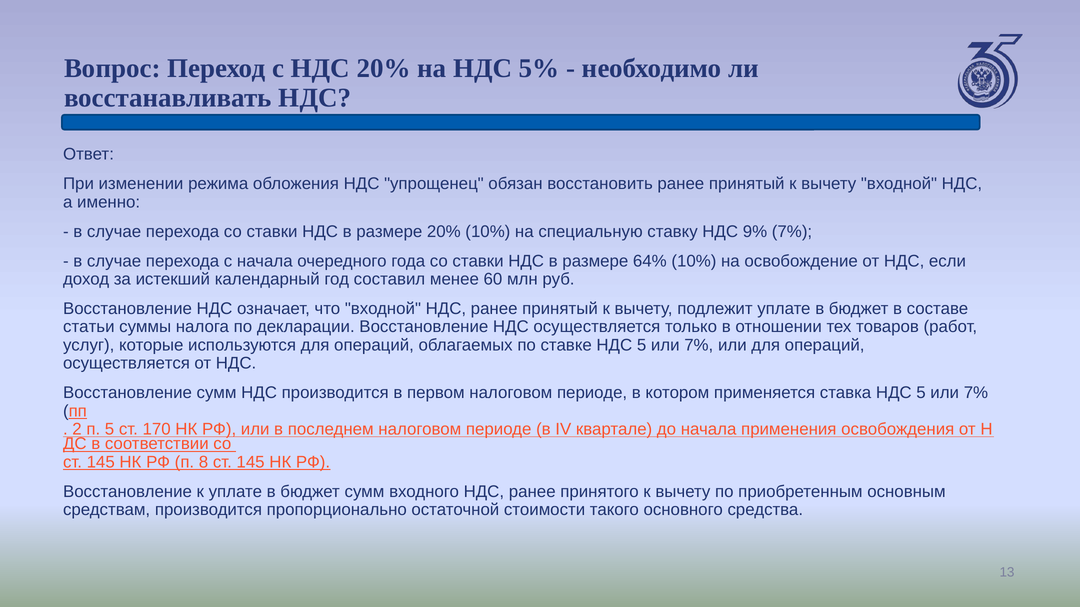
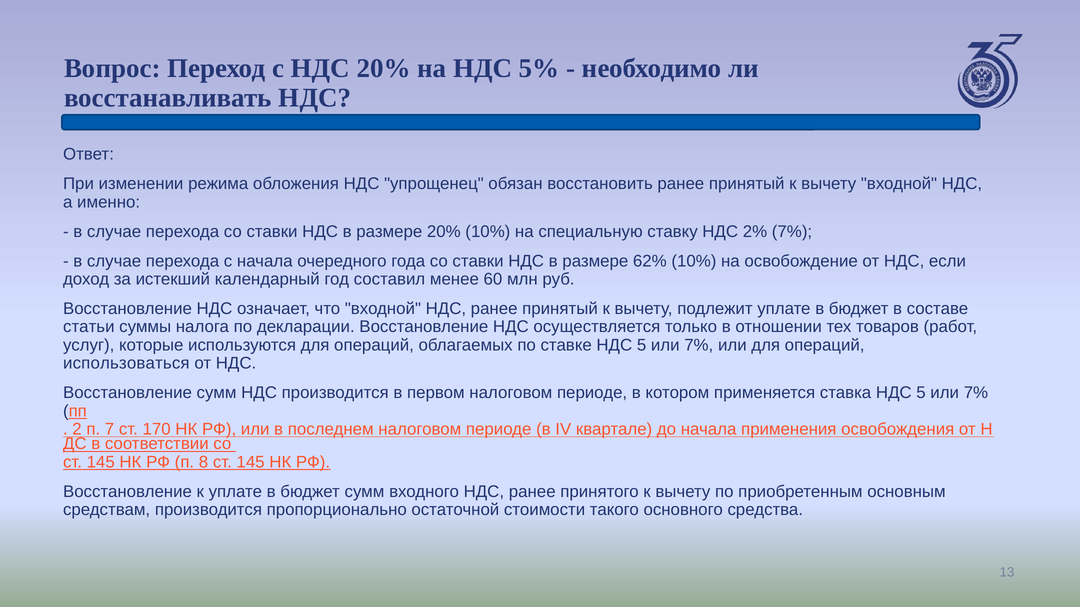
9%: 9% -> 2% (755, 232)
64%: 64% -> 62% (650, 261)
осуществляется: осуществляется -> использоваться (126, 364)
п 5: 5 -> 7 (110, 430)
